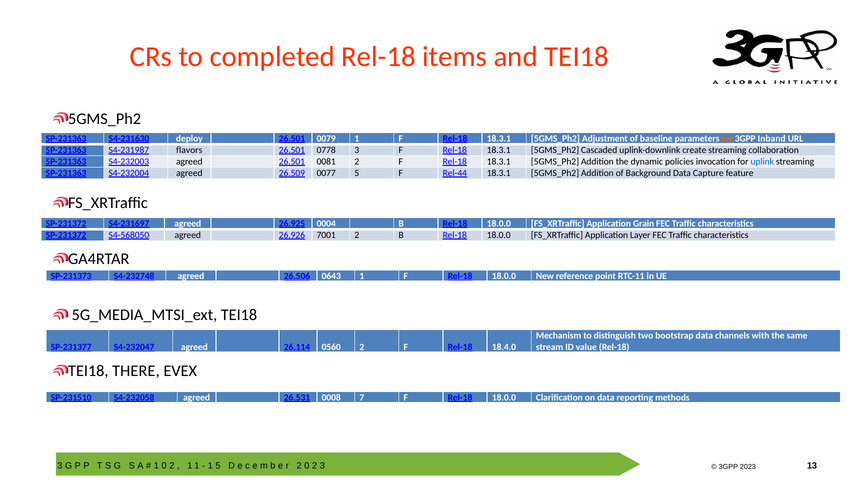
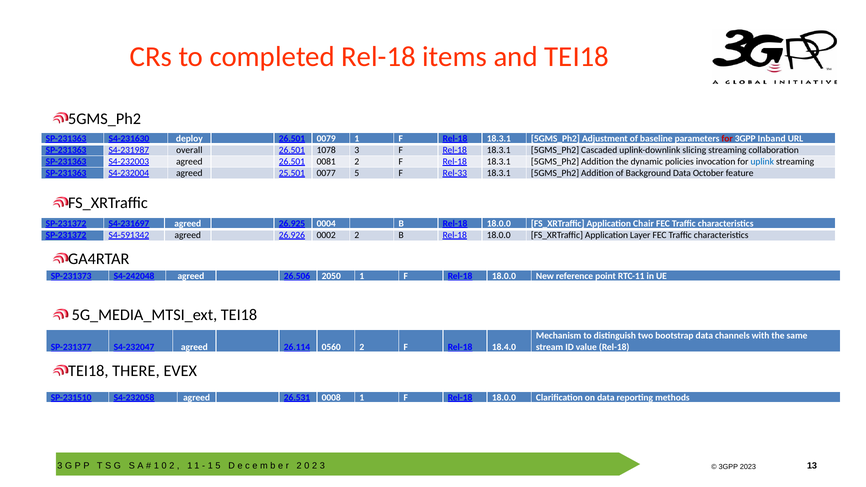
for colour: orange -> red (727, 139)
flavors: flavors -> overall (189, 150)
0778: 0778 -> 1078 (326, 150)
create: create -> slicing (694, 150)
26.509: 26.509 -> 25.501 (292, 173)
Rel-44: Rel-44 -> Rel-33 (455, 173)
Capture: Capture -> October (708, 173)
Grain: Grain -> Chair (644, 224)
S4-568050: S4-568050 -> S4-591342 (129, 235)
7001: 7001 -> 0002 (326, 235)
S4-232748: S4-232748 -> S4-242048 (134, 276)
0643: 0643 -> 2050 (331, 276)
0008 7: 7 -> 1 (362, 398)
